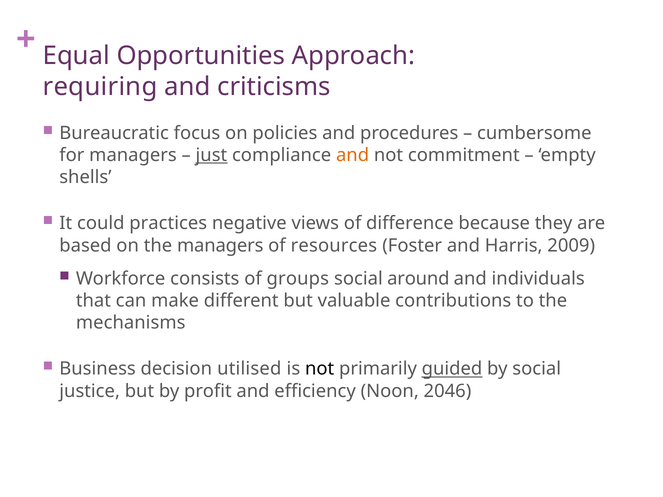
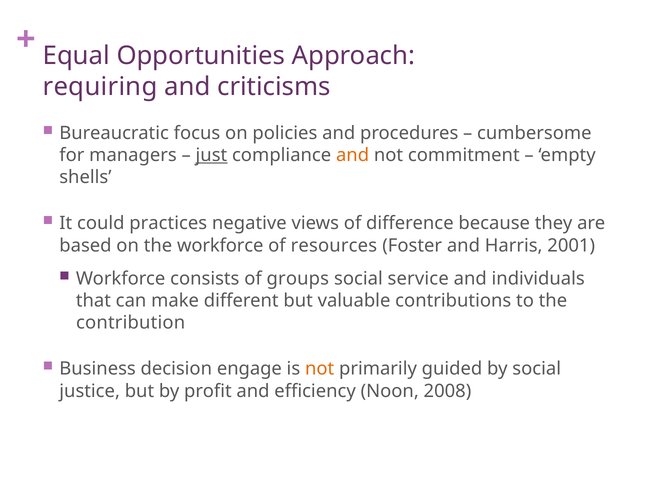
the managers: managers -> workforce (220, 246)
2009: 2009 -> 2001 (571, 246)
around: around -> service (418, 279)
mechanisms: mechanisms -> contribution (131, 323)
utilised: utilised -> engage (249, 369)
not colour: black -> orange (320, 369)
guided underline: present -> none (452, 369)
2046: 2046 -> 2008 (447, 391)
